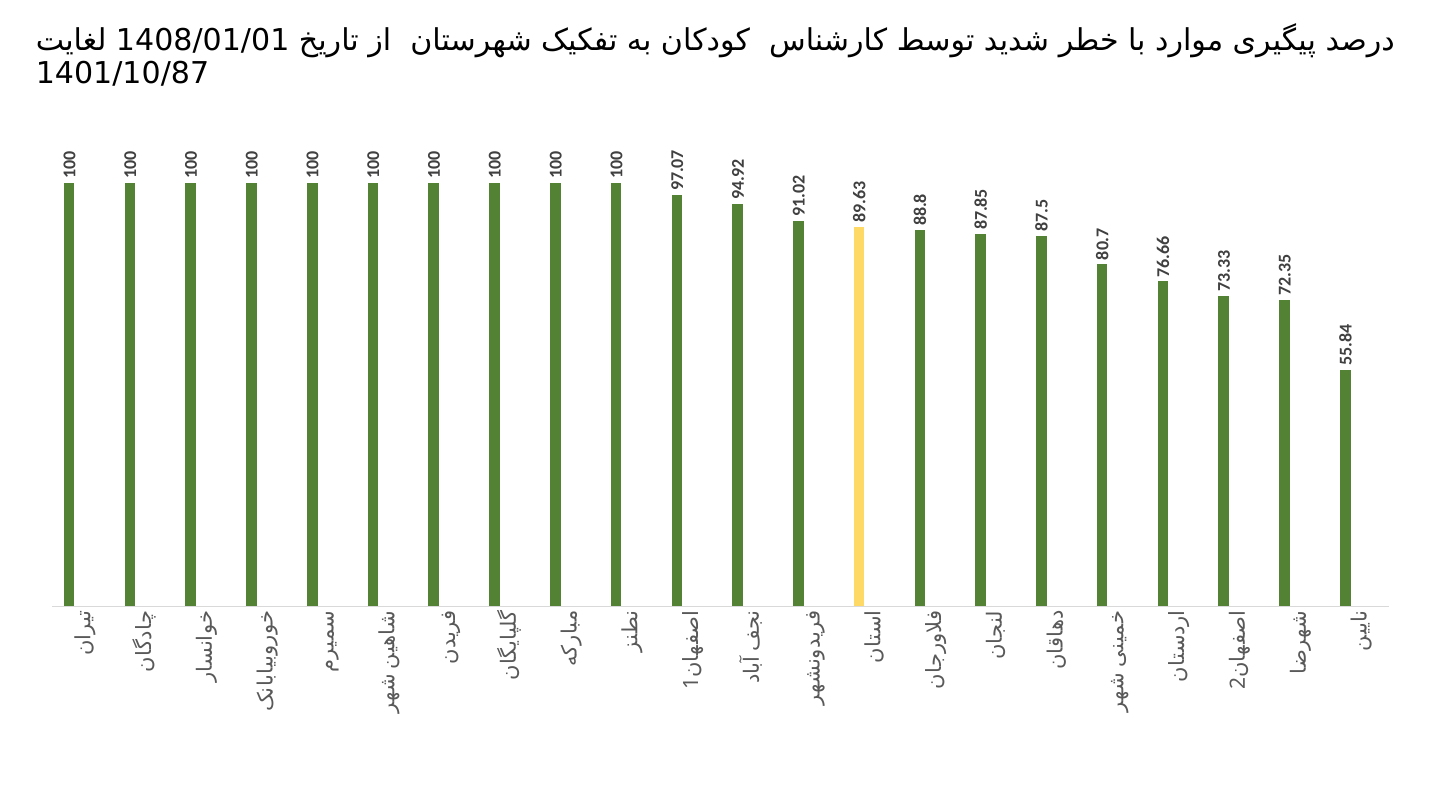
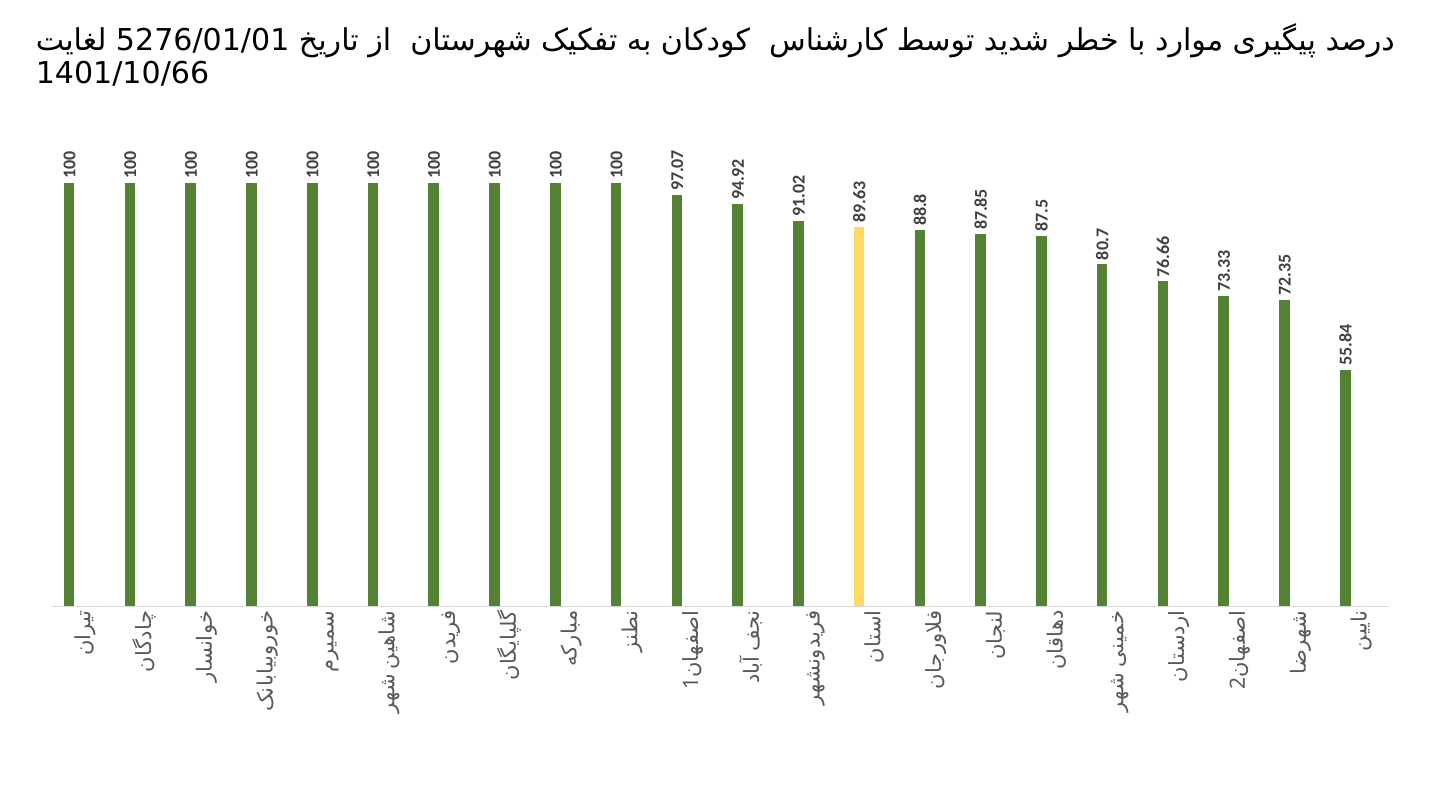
1408/01/01: 1408/01/01 -> 5276/01/01 (203, 41)
1401/10/87: 1401/10/87 -> 1401/10/66 (122, 73)
